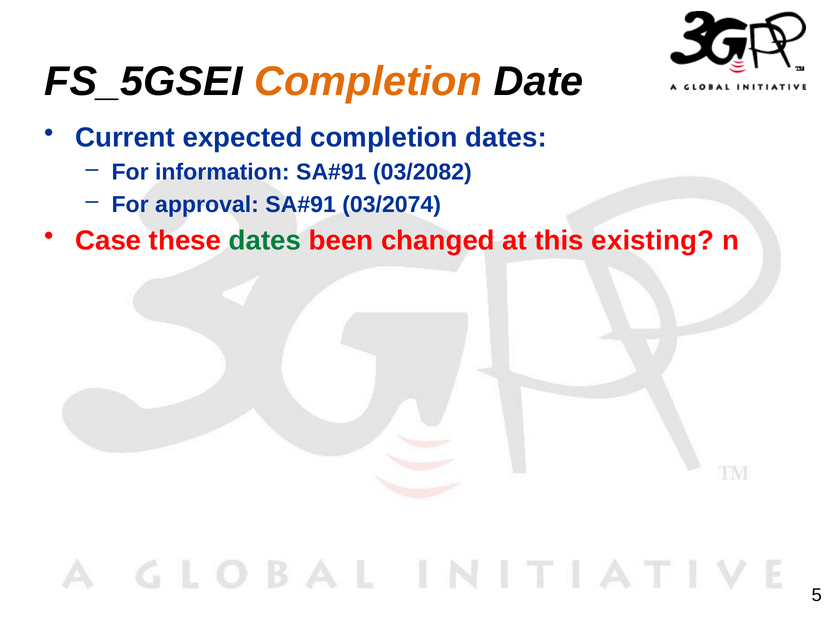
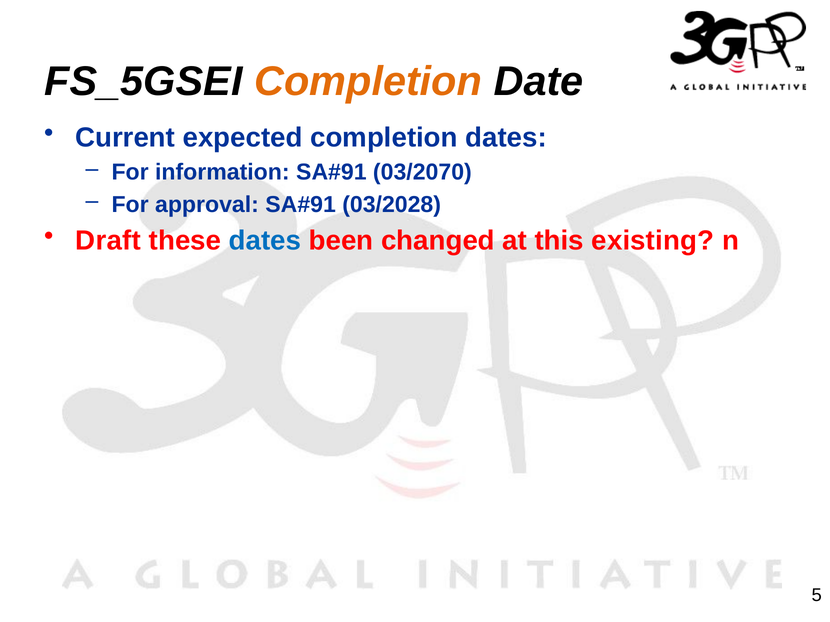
03/2082: 03/2082 -> 03/2070 (422, 172)
03/2074: 03/2074 -> 03/2028 (392, 205)
Case: Case -> Draft (108, 241)
dates colour: green -> blue (265, 241)
